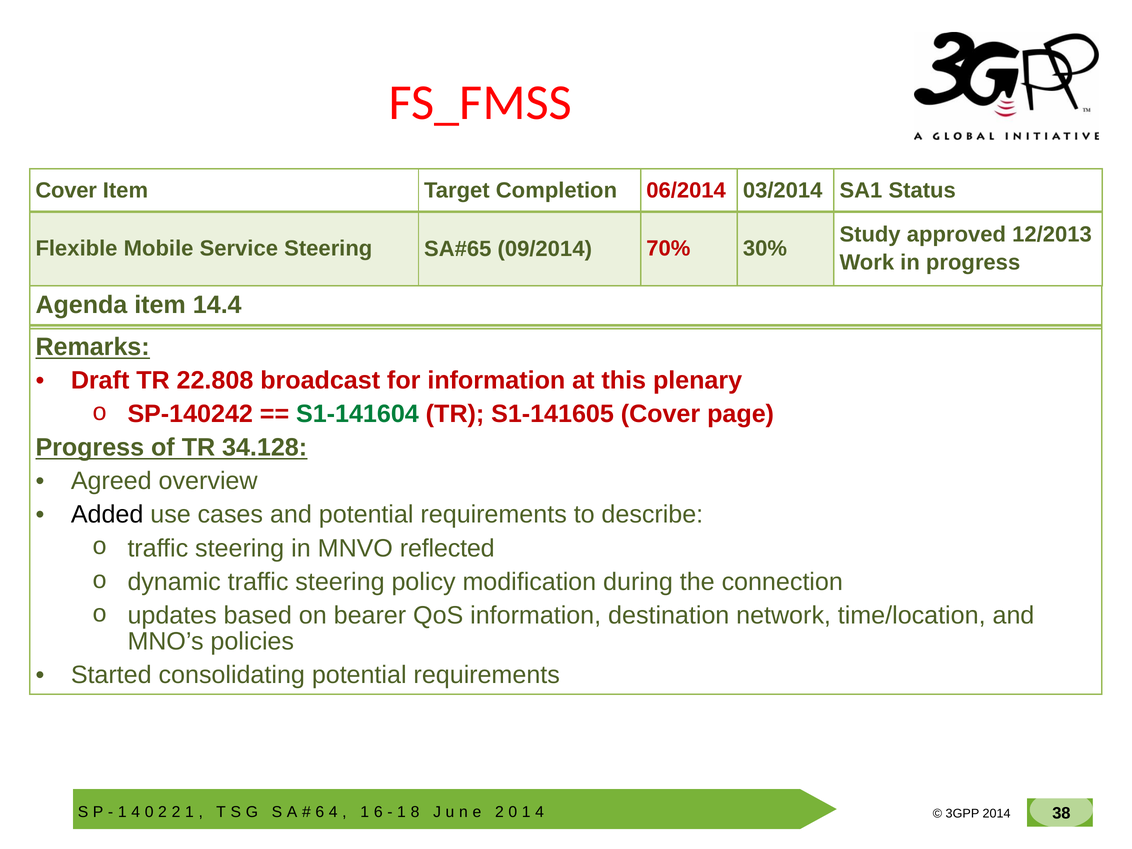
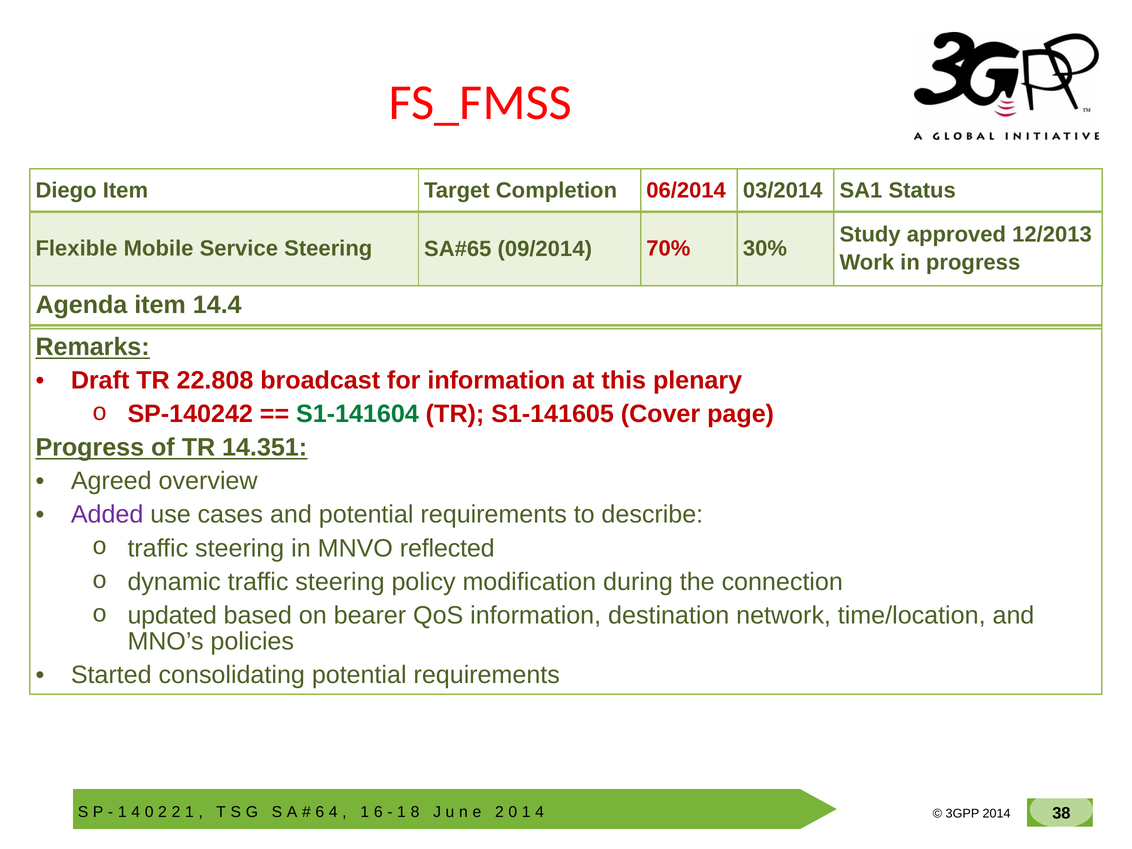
Cover: Cover -> Diego (66, 191)
34.128: 34.128 -> 14.351 (265, 448)
Added colour: black -> purple (107, 515)
updates: updates -> updated (172, 615)
